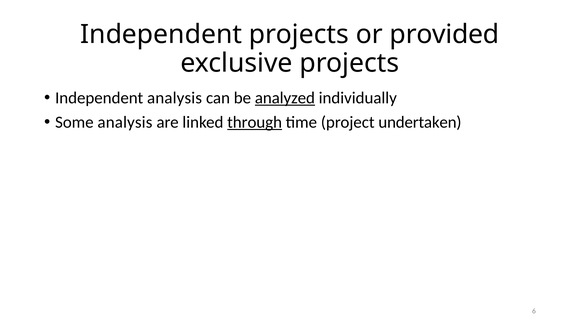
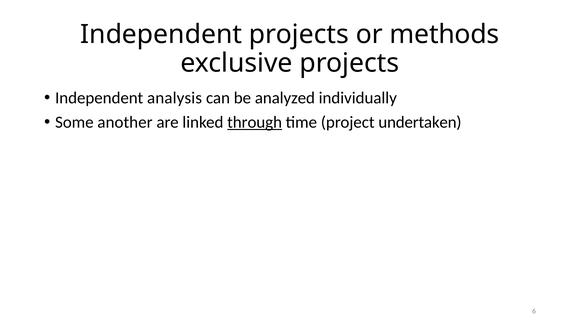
provided: provided -> methods (444, 34)
analyzed underline: present -> none (285, 98)
Some analysis: analysis -> another (125, 122)
